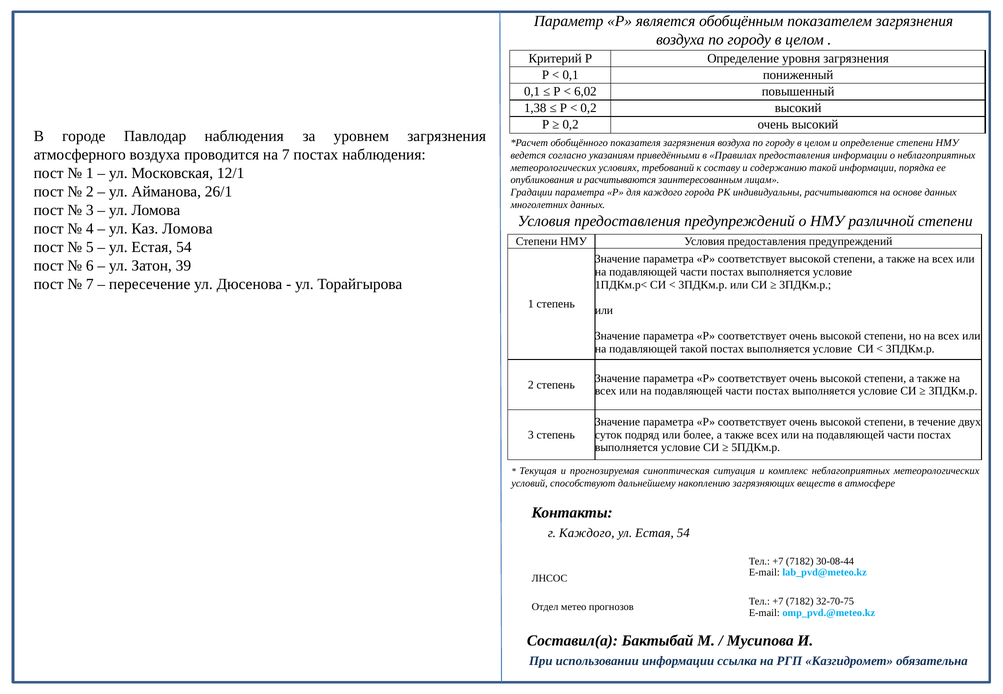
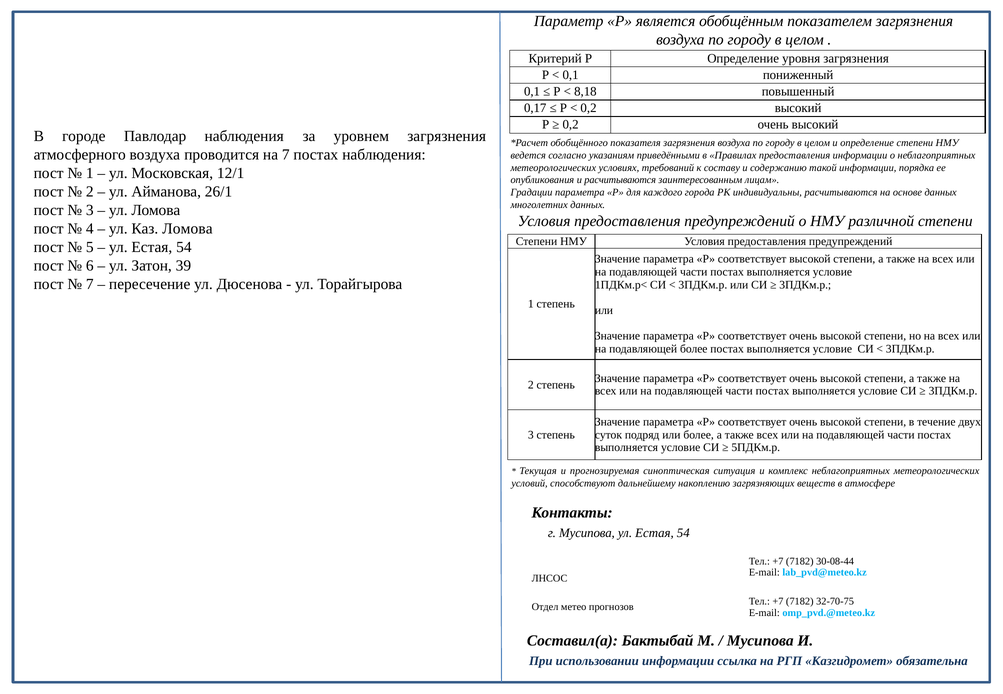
6,02: 6,02 -> 8,18 (585, 92)
1,38: 1,38 -> 0,17 (535, 108)
подавляющей такой: такой -> более (694, 349)
г Каждого: Каждого -> Мусипова (587, 533)
